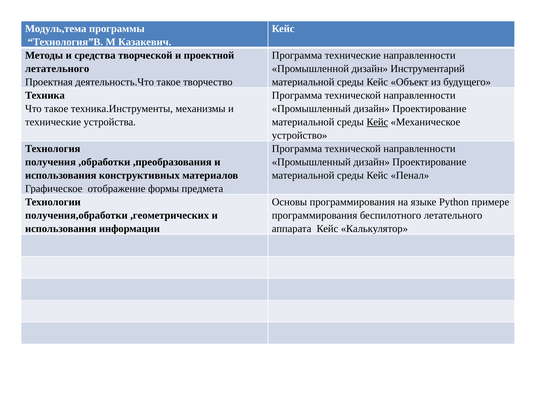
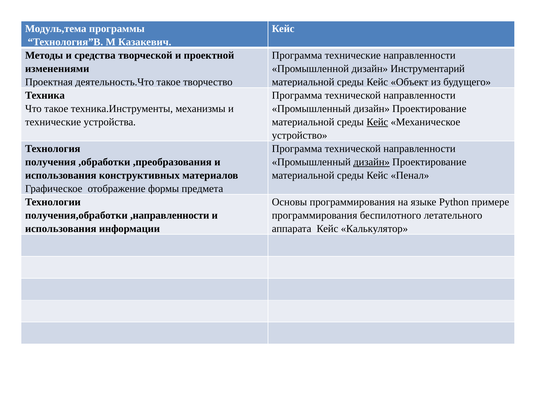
летательного: летательного -> изменениями (57, 69)
дизайн underline: none -> present (372, 162)
,геометрических: ,геометрических -> ,направленности (170, 215)
